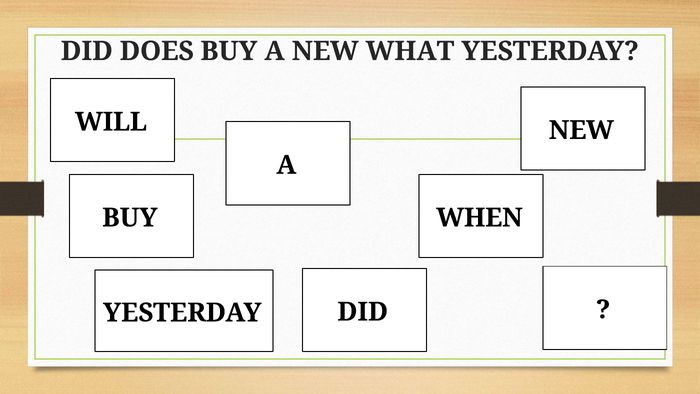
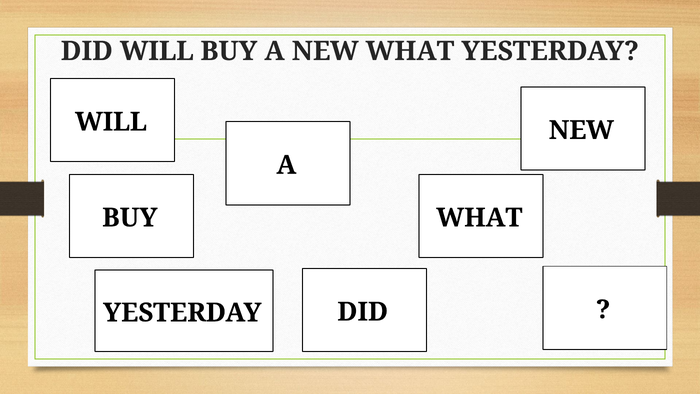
DOES: DOES -> WILL (157, 51)
WHEN: WHEN -> WHAT (479, 218)
